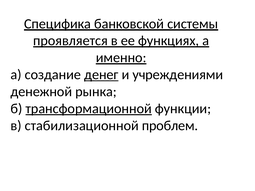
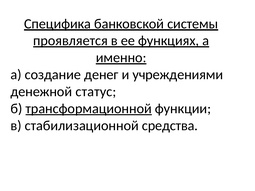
денег underline: present -> none (101, 75)
рынка: рынка -> статус (96, 92)
проблем: проблем -> средства (170, 126)
